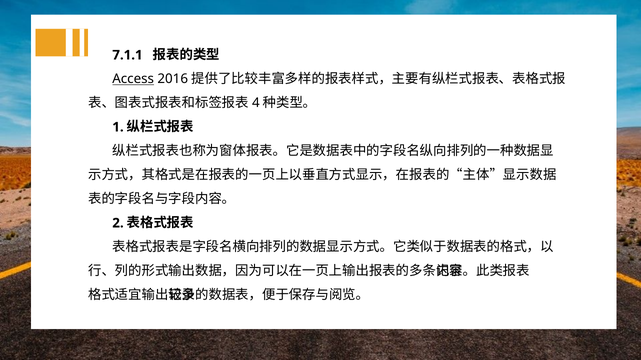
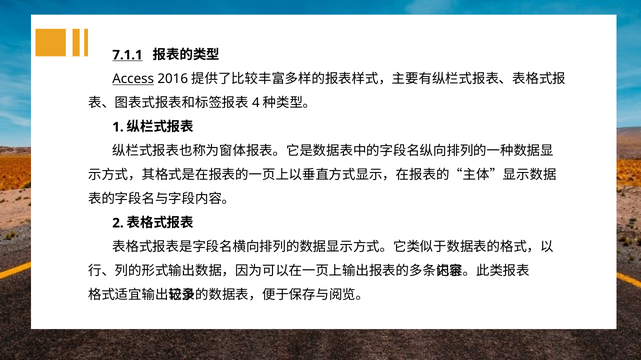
7.1.1 underline: none -> present (127, 55)
